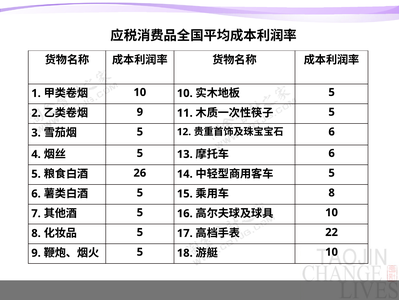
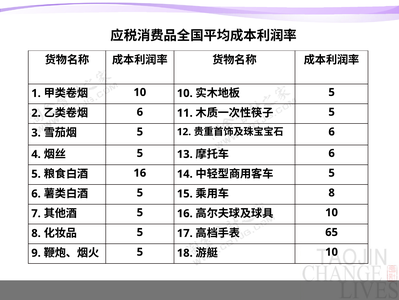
9: 9 -> 6 (140, 112)
26: 26 -> 16 (140, 173)
22: 22 -> 65 (332, 232)
